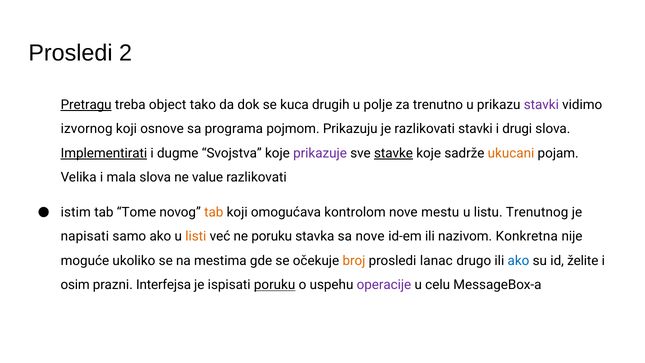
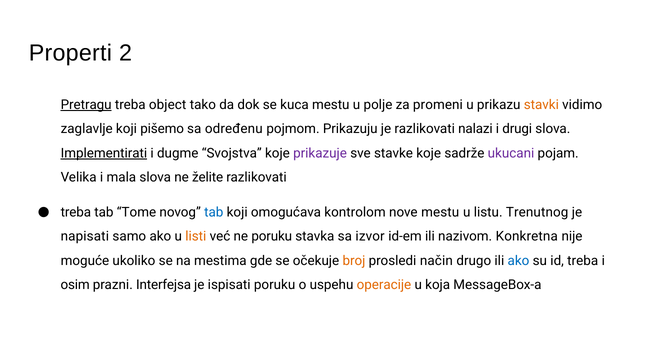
Prosledi: Prosledi -> Properti (70, 53)
kuca drugih: drugih -> mestu (331, 105)
trenutno: trenutno -> promeni (438, 105)
stavki colour: purple -> orange (541, 105)
izvornog: izvornog -> zaglavlje (87, 129)
osnove: osnove -> pišemo (162, 129)
programa: programa -> određenu (234, 129)
razlikovati stavki: stavki -> nalazi (475, 129)
stavke underline: present -> none (393, 153)
ukucani colour: orange -> purple (511, 153)
value: value -> želite (208, 177)
istim: istim -> treba (76, 212)
tab colour: orange -> blue (214, 212)
sa nove: nove -> izvor (370, 236)
lanac: lanac -> način (436, 261)
id želite: želite -> treba (583, 261)
poruku underline: present -> none (275, 285)
operacije colour: purple -> orange (384, 285)
celu: celu -> koja (438, 285)
